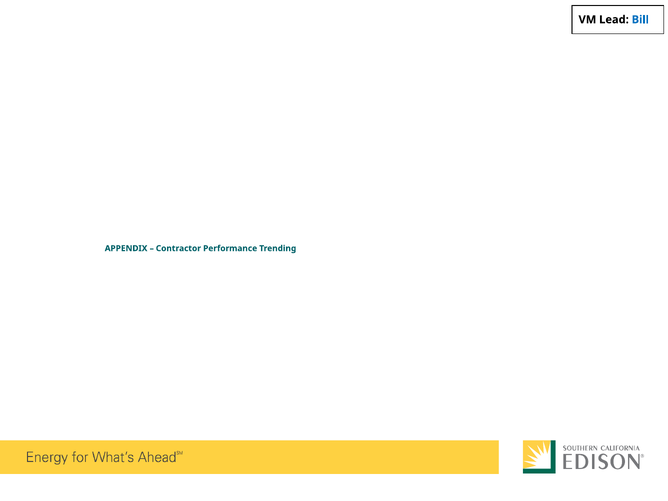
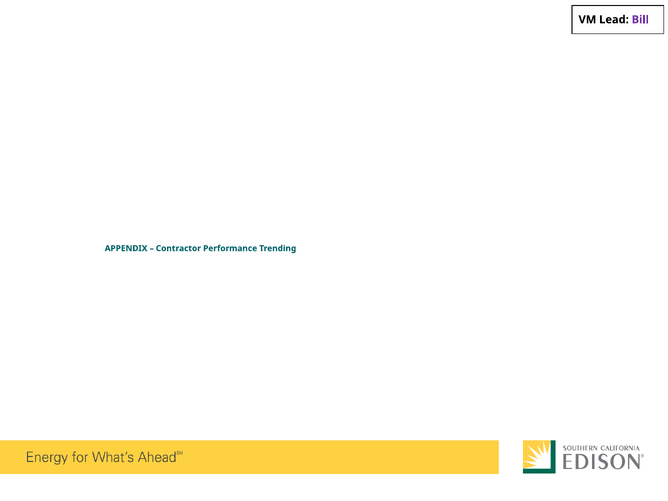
Bill colour: blue -> purple (640, 20)
